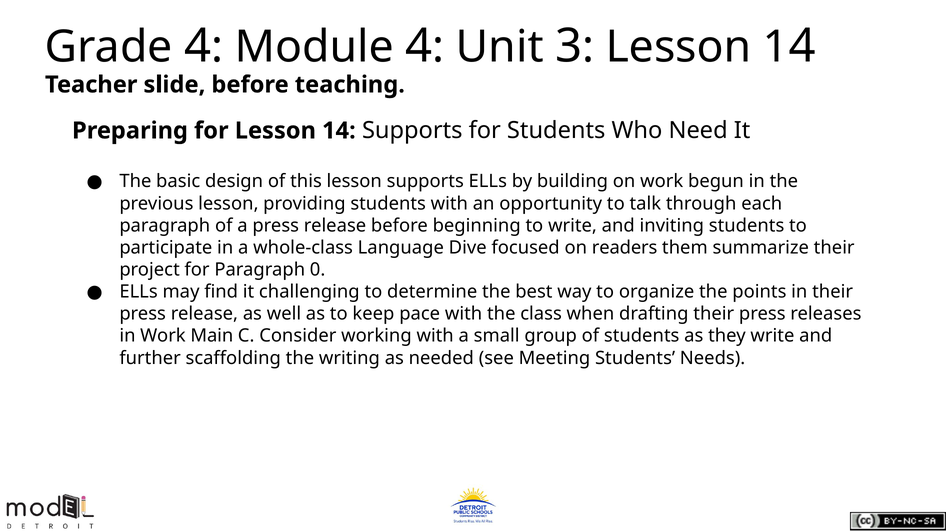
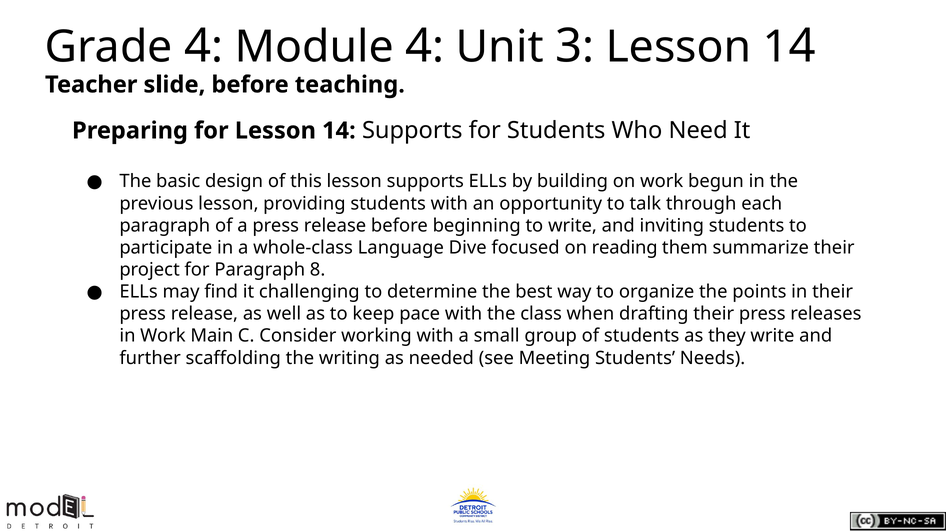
readers: readers -> reading (625, 248)
0: 0 -> 8 (318, 270)
